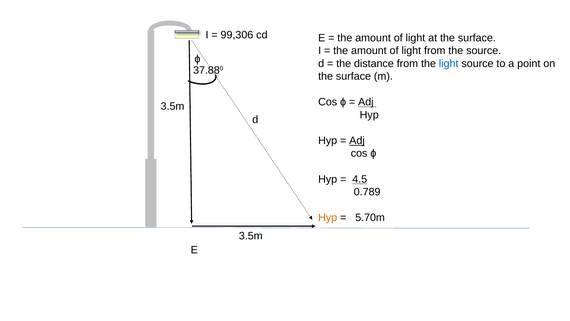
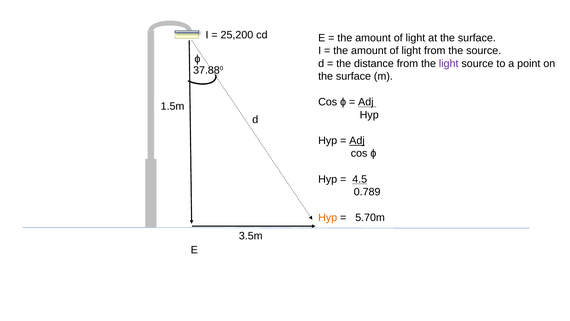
99,306: 99,306 -> 25,200 (237, 35)
light colour: blue -> purple (449, 64)
3.5m: 3.5m -> 1.5m (173, 106)
